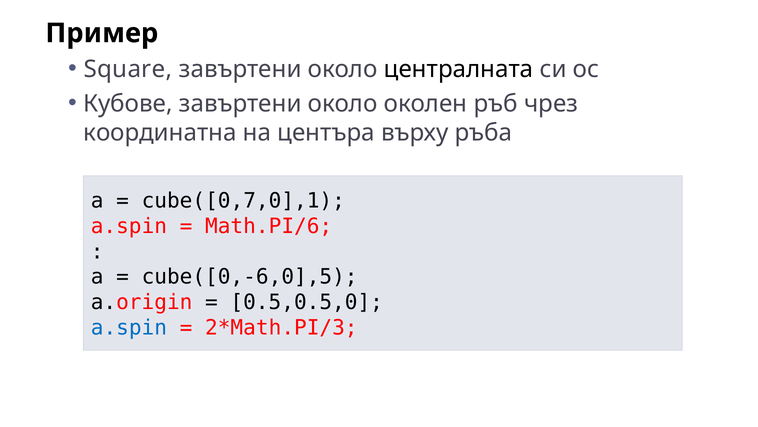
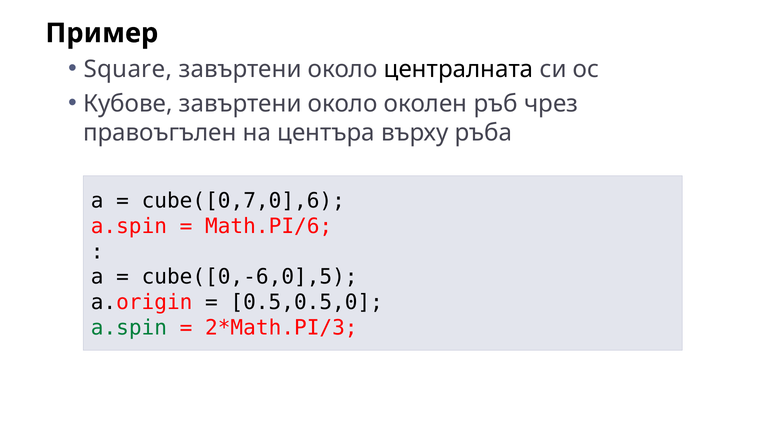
координатна: координатна -> правоъгълен (160, 132)
cube([0,7,0],1: cube([0,7,0],1 -> cube([0,7,0],6 (243, 201)
a.spin colour: blue -> green (129, 327)
